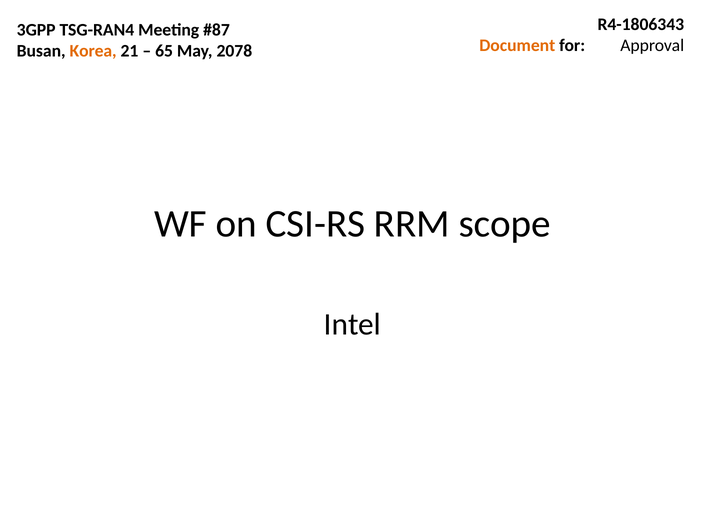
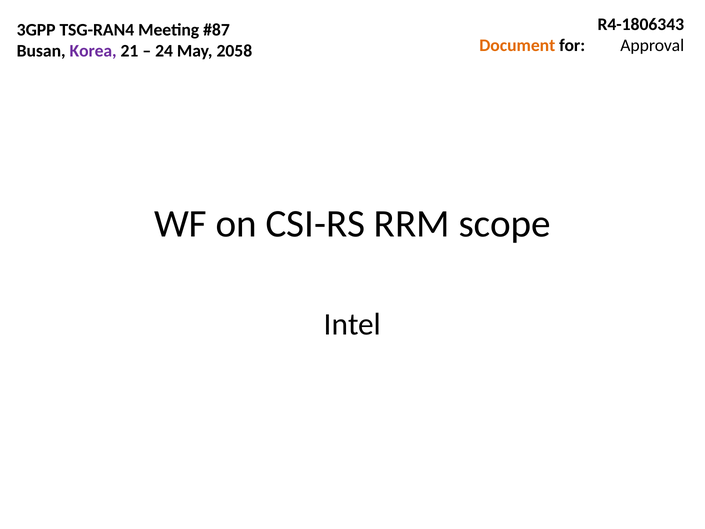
Korea colour: orange -> purple (93, 51)
65: 65 -> 24 (164, 51)
2078: 2078 -> 2058 (234, 51)
